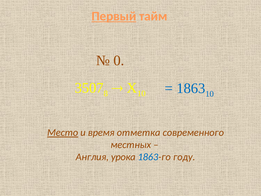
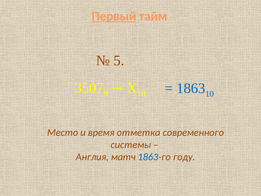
0: 0 -> 5 (119, 60)
Место underline: present -> none (63, 132)
местных: местных -> системы (131, 145)
урока: урока -> матч (123, 157)
